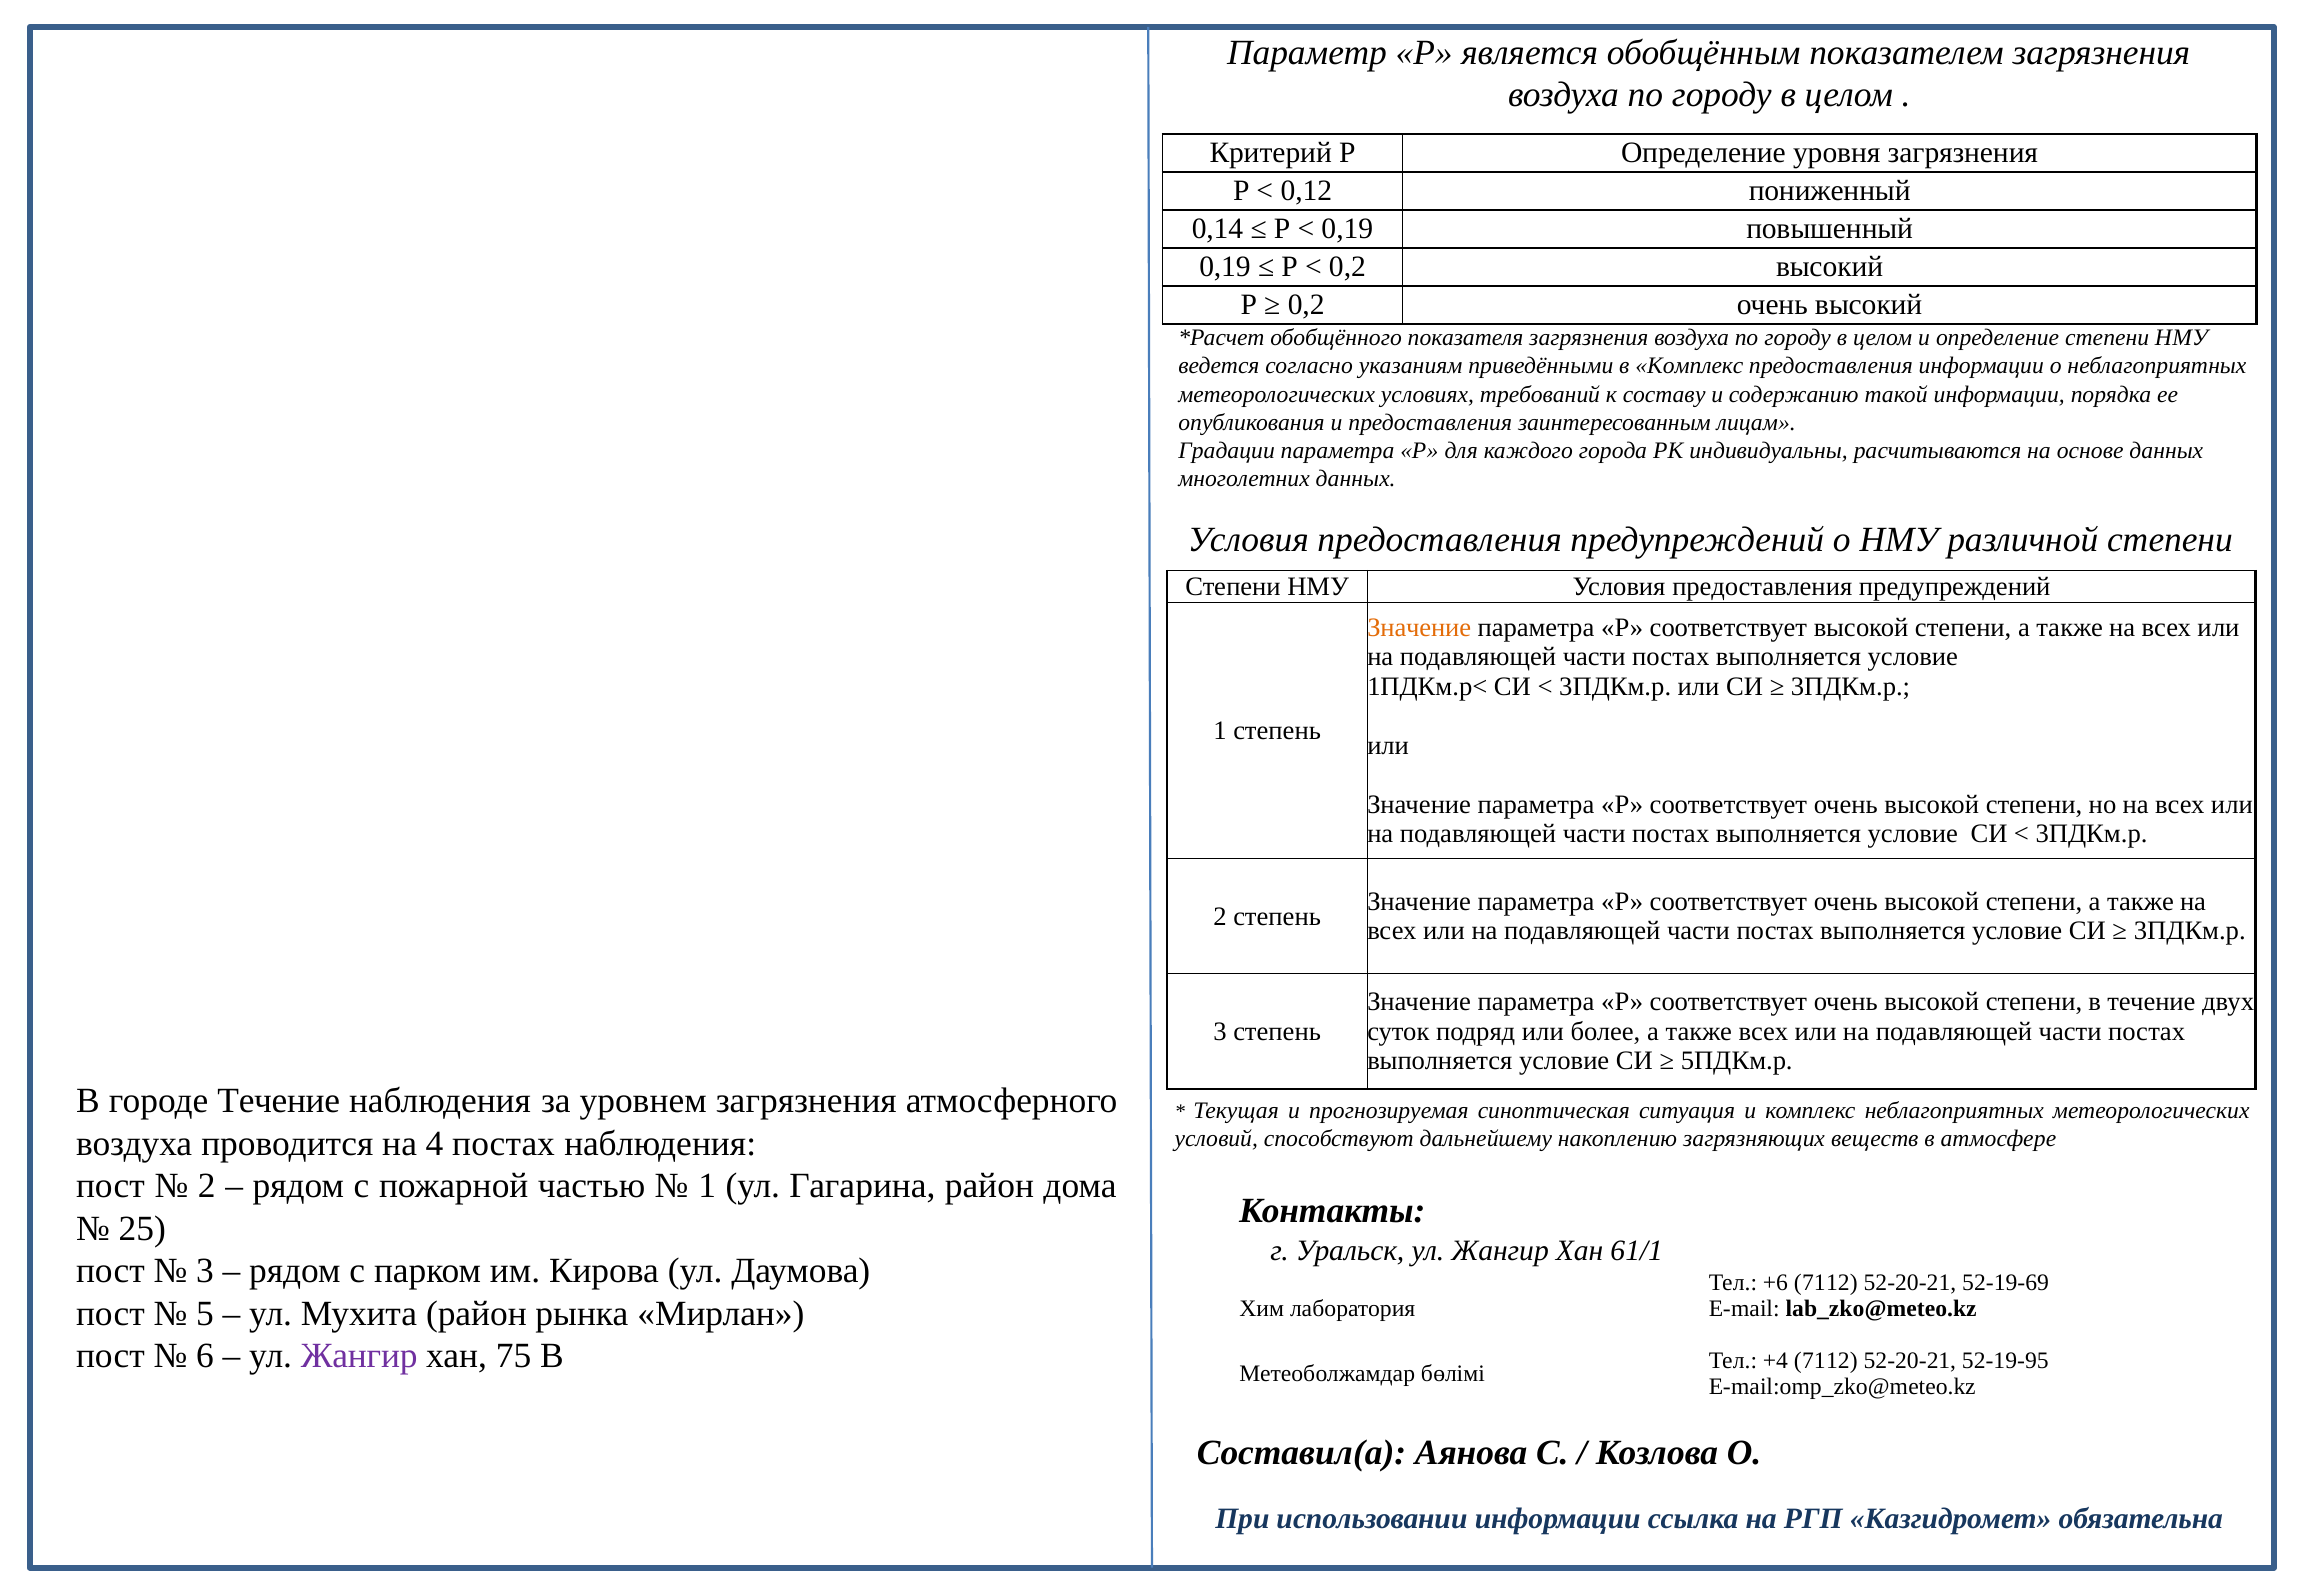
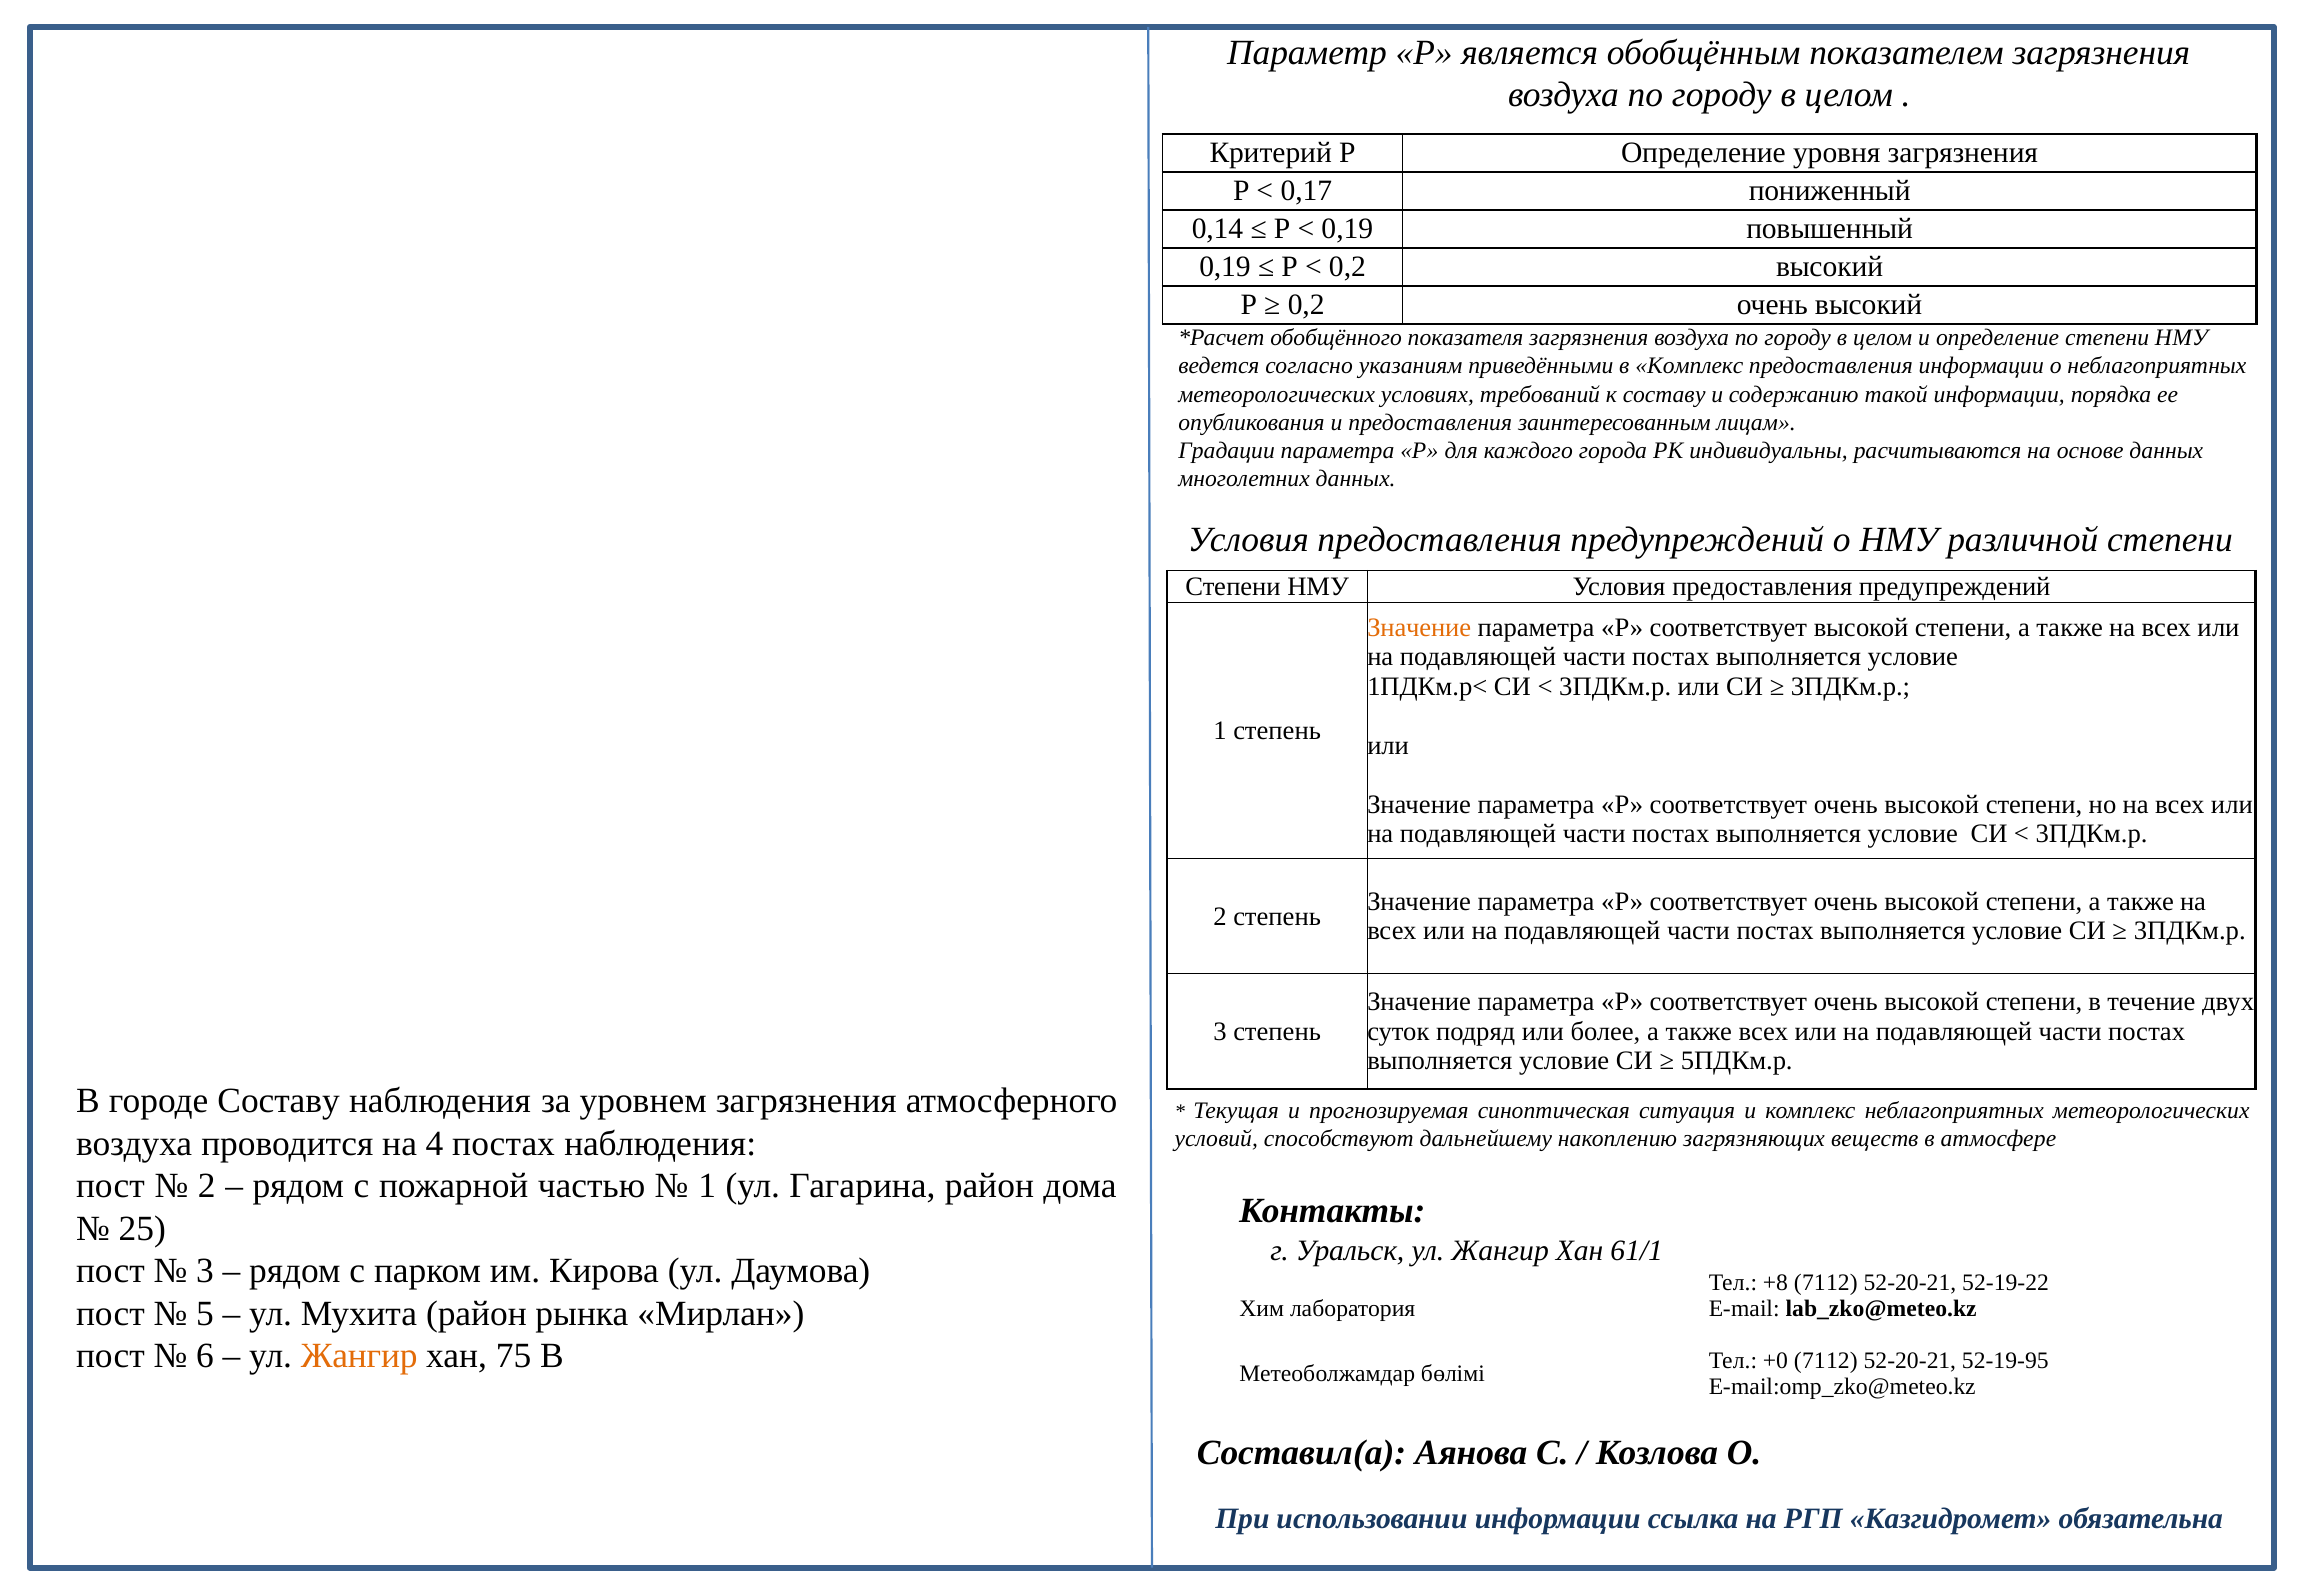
0,12: 0,12 -> 0,17 (1306, 191)
городе Течение: Течение -> Составу (279, 1101)
+6: +6 -> +8 (1775, 1283)
52-19-69: 52-19-69 -> 52-19-22 (2006, 1283)
Жангир colour: purple -> orange (359, 1356)
+4: +4 -> +0 (1775, 1361)
